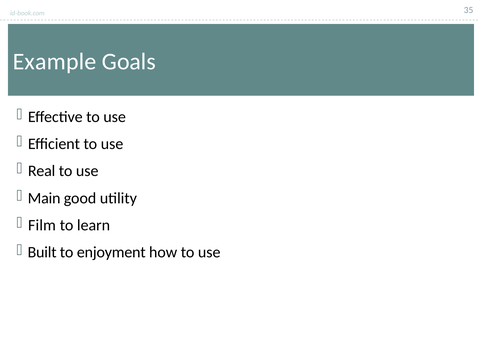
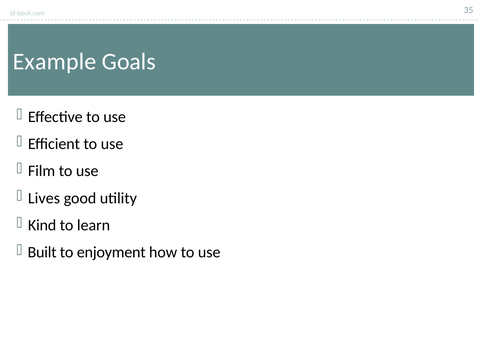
Real: Real -> Film (42, 171)
Main: Main -> Lives (44, 198)
Film: Film -> Kind (42, 225)
